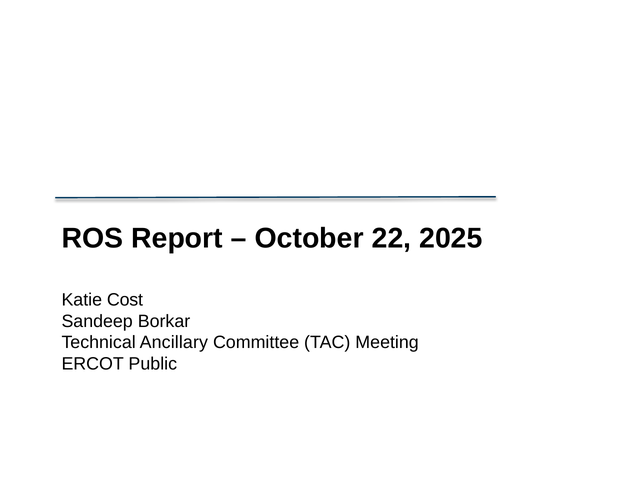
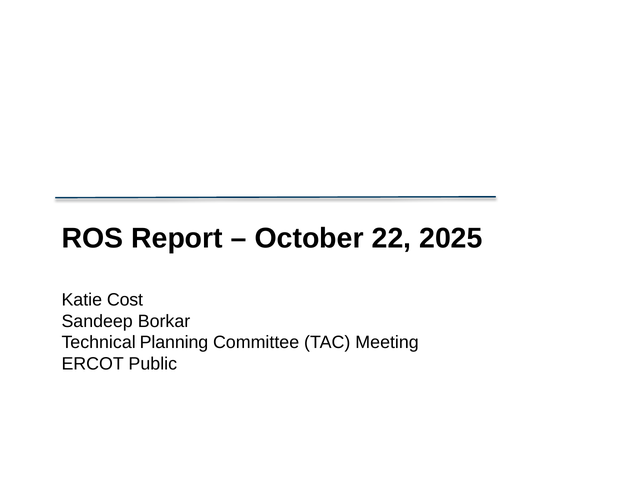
Ancillary: Ancillary -> Planning (174, 342)
